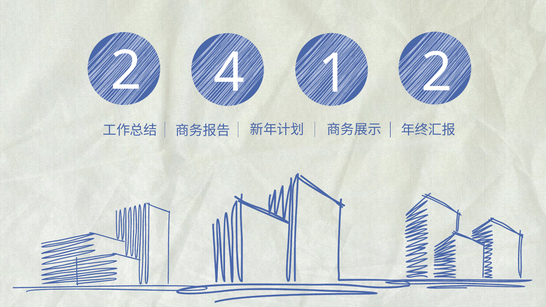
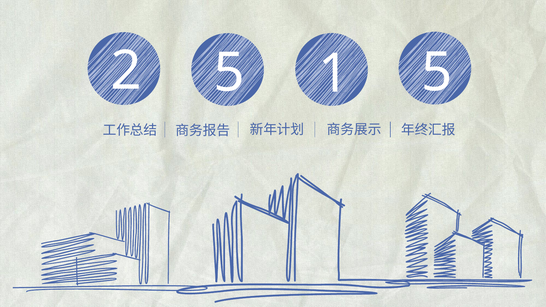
2 4: 4 -> 5 (229, 73)
1 2: 2 -> 5 (437, 73)
